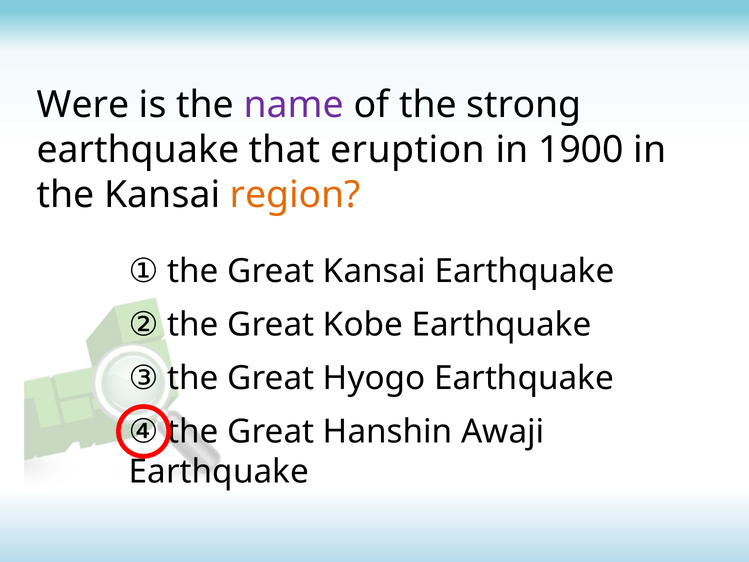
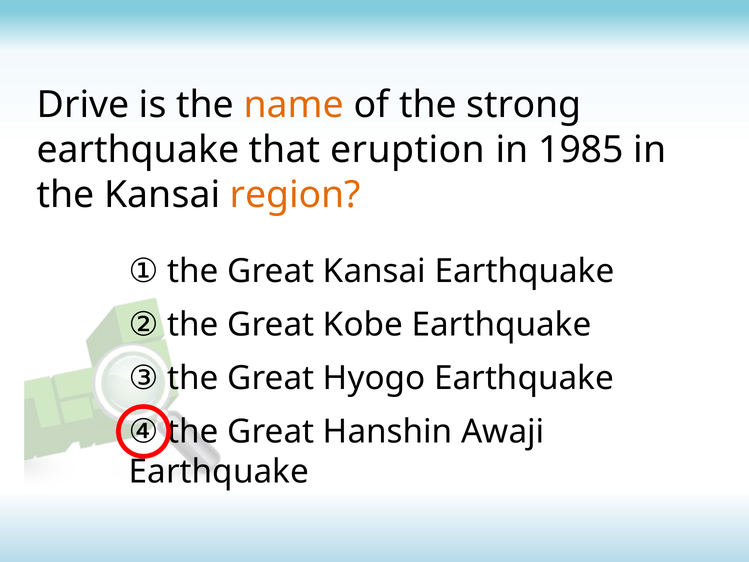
Were: Were -> Drive (83, 105)
name colour: purple -> orange (294, 105)
1900: 1900 -> 1985 (581, 150)
